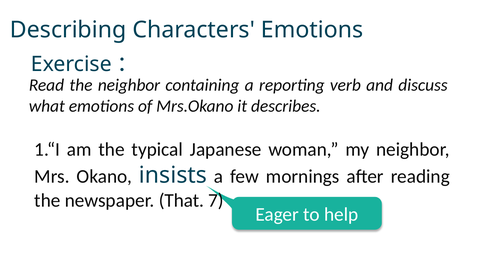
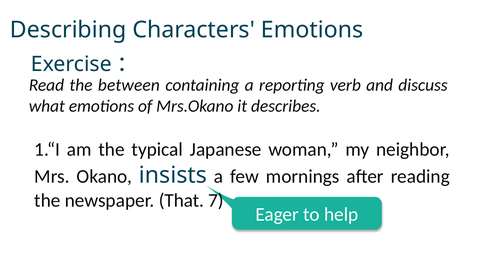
the neighbor: neighbor -> between (129, 85)
